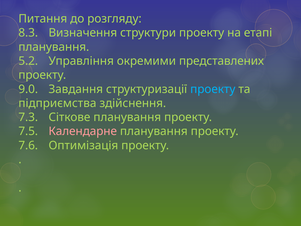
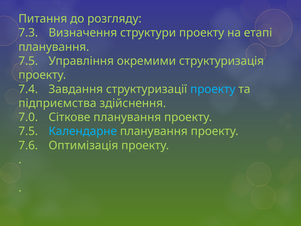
8.3: 8.3 -> 7.3 (28, 33)
5.2: 5.2 -> 7.5 (28, 61)
представлених: представлених -> структуризація (221, 61)
9.0: 9.0 -> 7.4 (28, 89)
7.3: 7.3 -> 7.0 (28, 117)
Календарне colour: pink -> light blue (83, 131)
